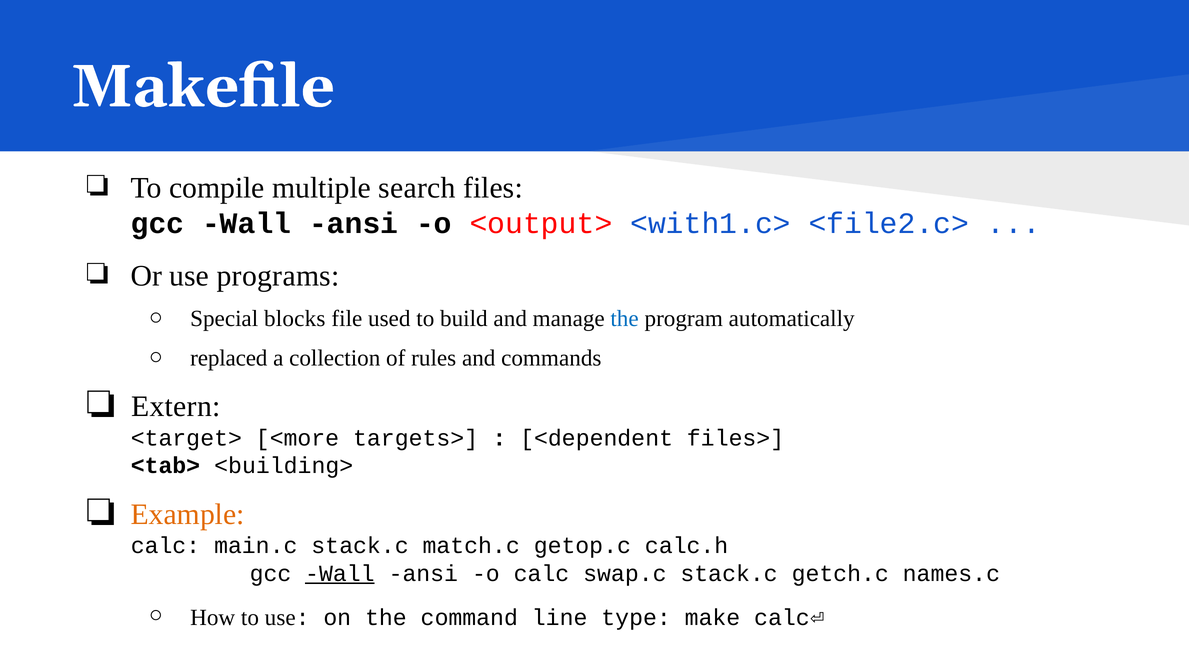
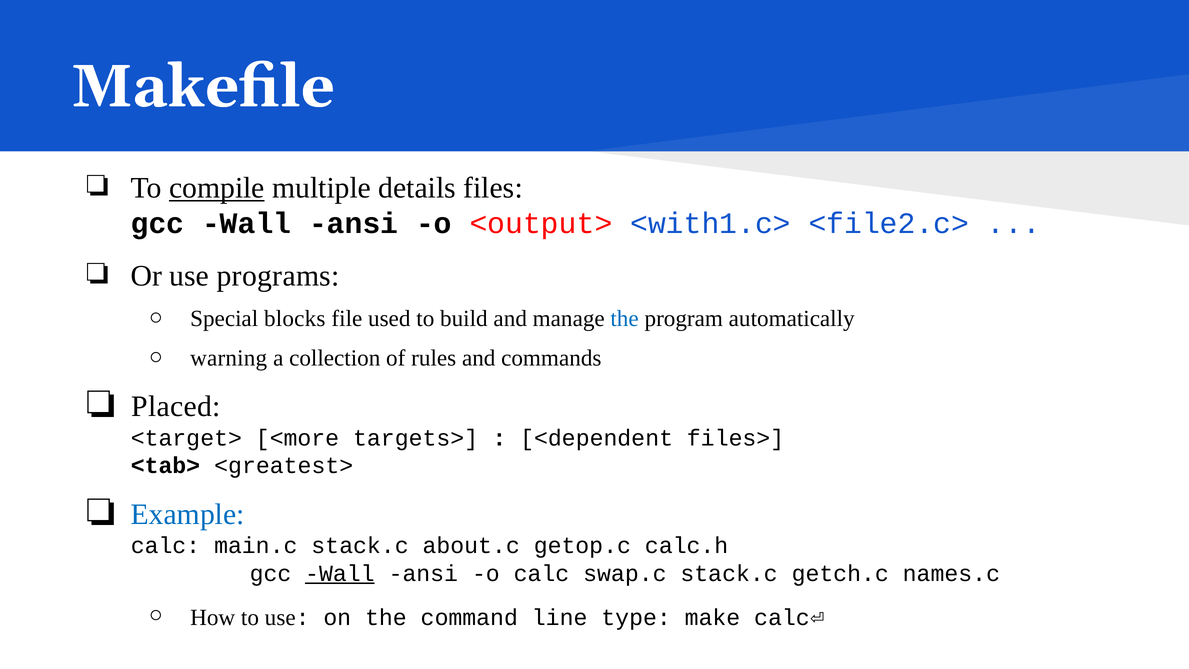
compile underline: none -> present (217, 188)
search: search -> details (417, 188)
replaced: replaced -> warning (229, 358)
Extern: Extern -> Placed (176, 407)
<building>: <building> -> <greatest> (284, 466)
Example colour: orange -> blue (188, 514)
match.c: match.c -> about.c (471, 546)
